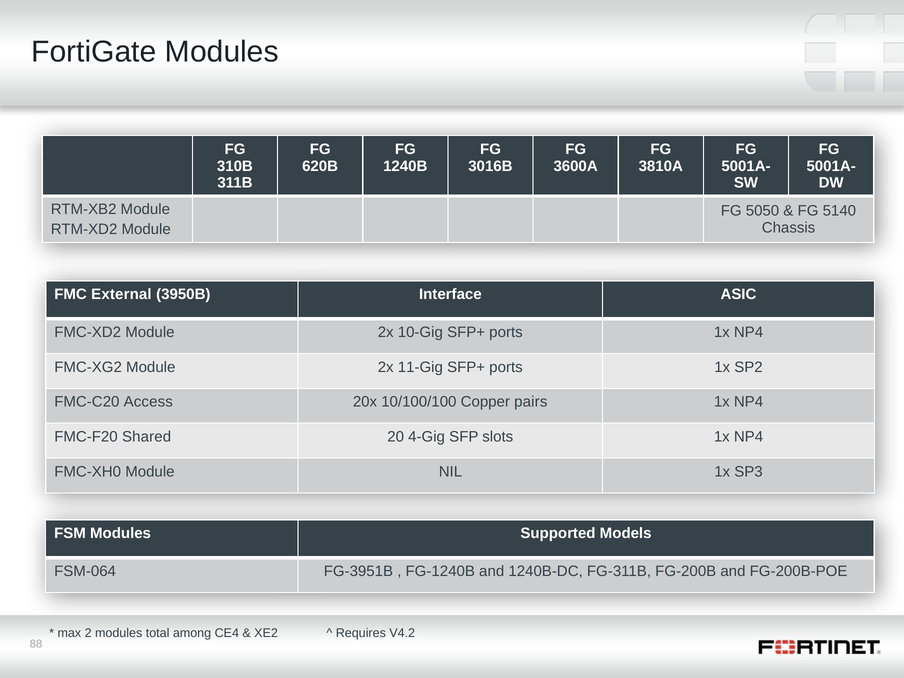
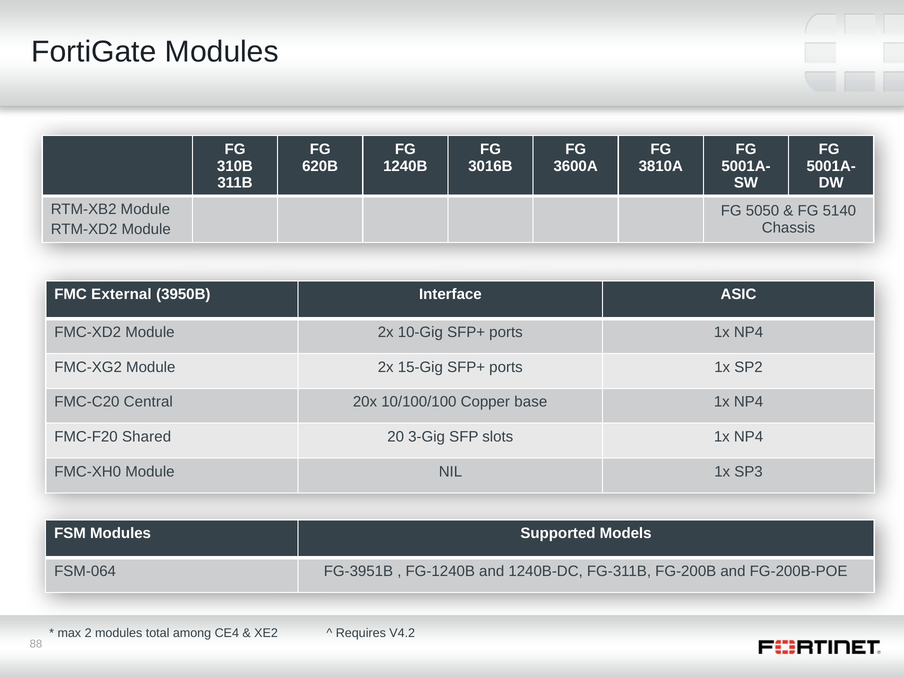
11-Gig: 11-Gig -> 15-Gig (420, 367)
Access: Access -> Central (148, 402)
pairs: pairs -> base (531, 402)
4-Gig: 4-Gig -> 3-Gig (427, 437)
